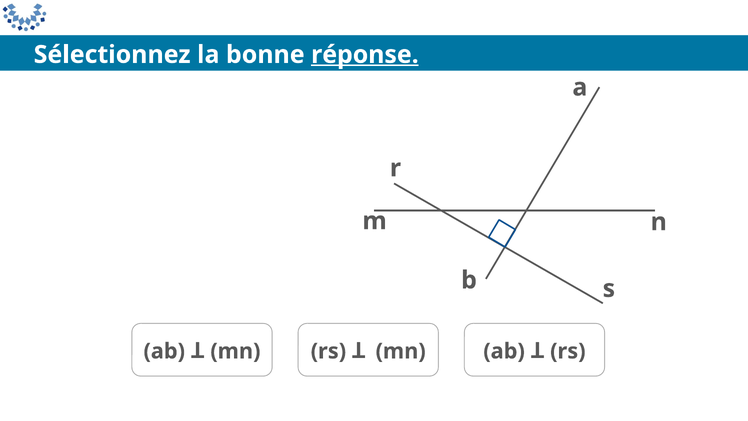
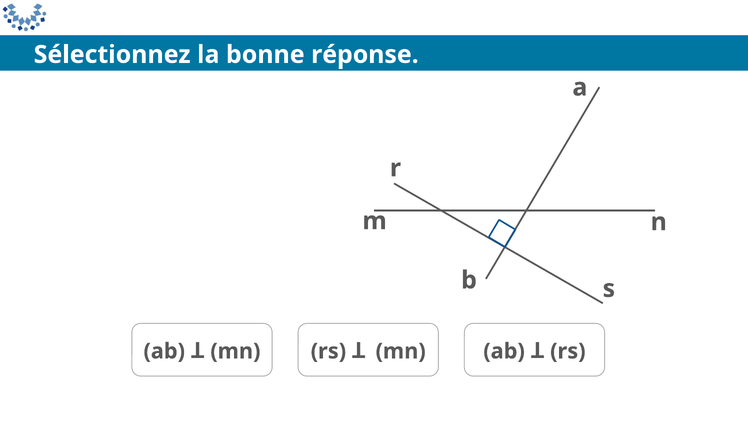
réponse underline: present -> none (365, 55)
